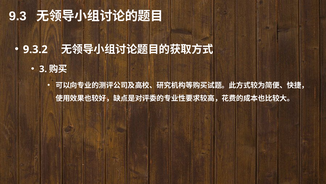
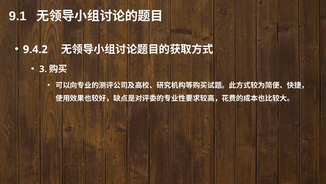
9.3: 9.3 -> 9.1 (18, 16)
9.3.2: 9.3.2 -> 9.4.2 (35, 49)
